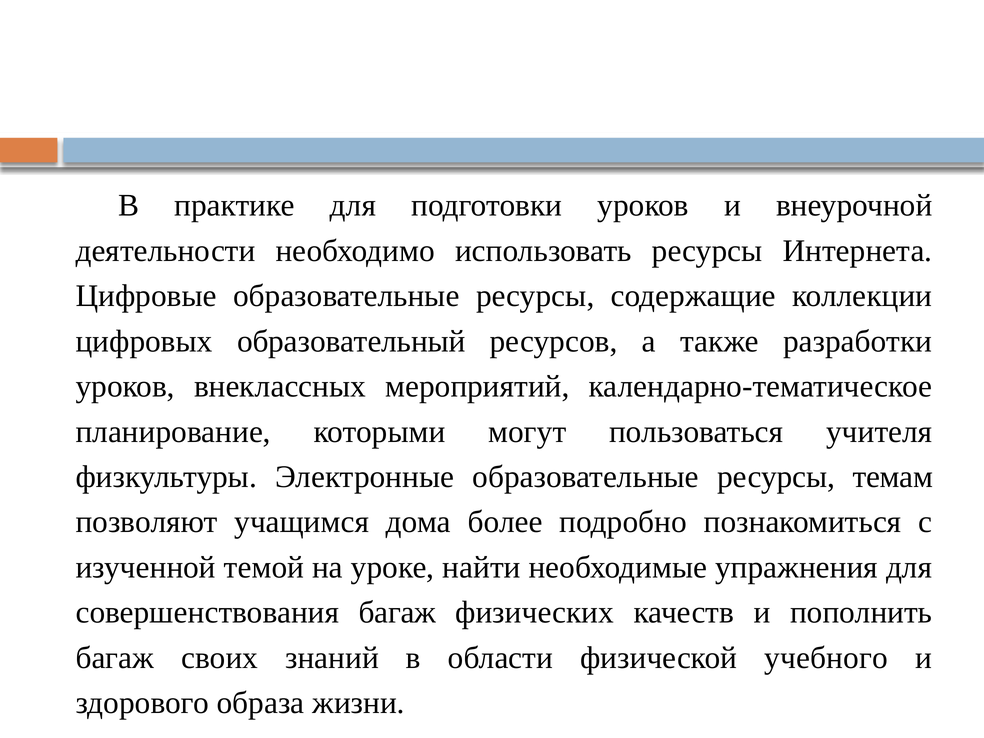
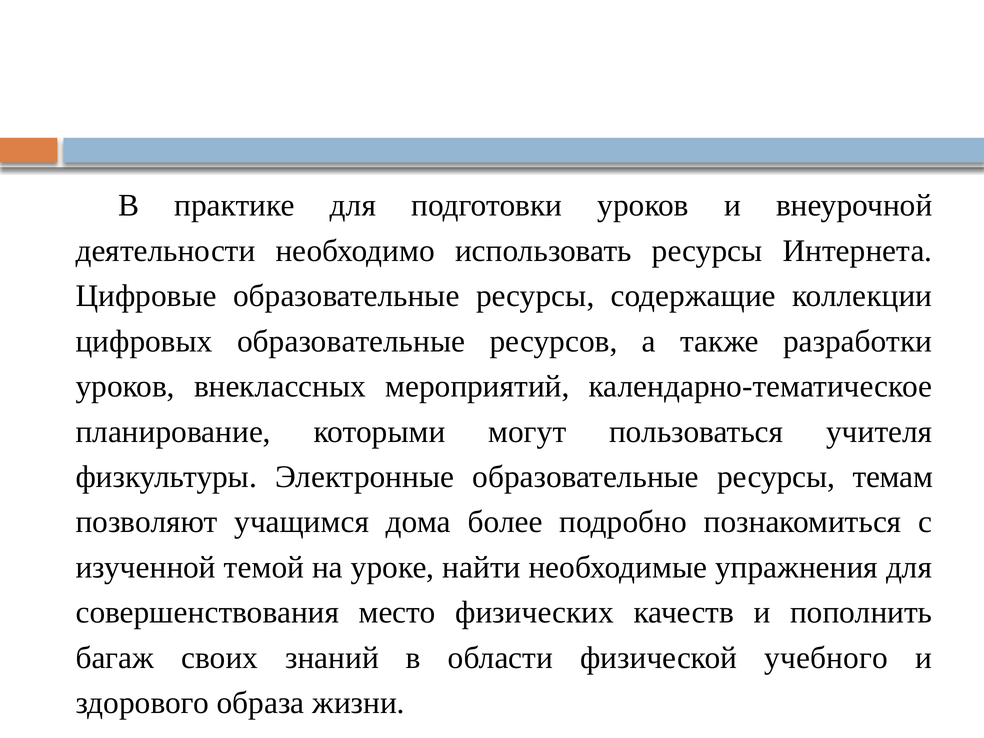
цифровых образовательный: образовательный -> образовательные (351, 341)
совершенствования багаж: багаж -> место (397, 612)
